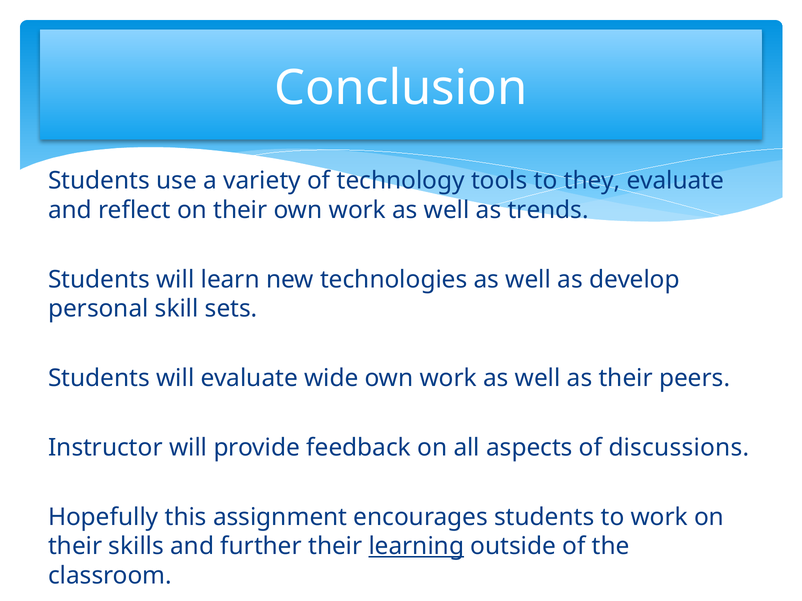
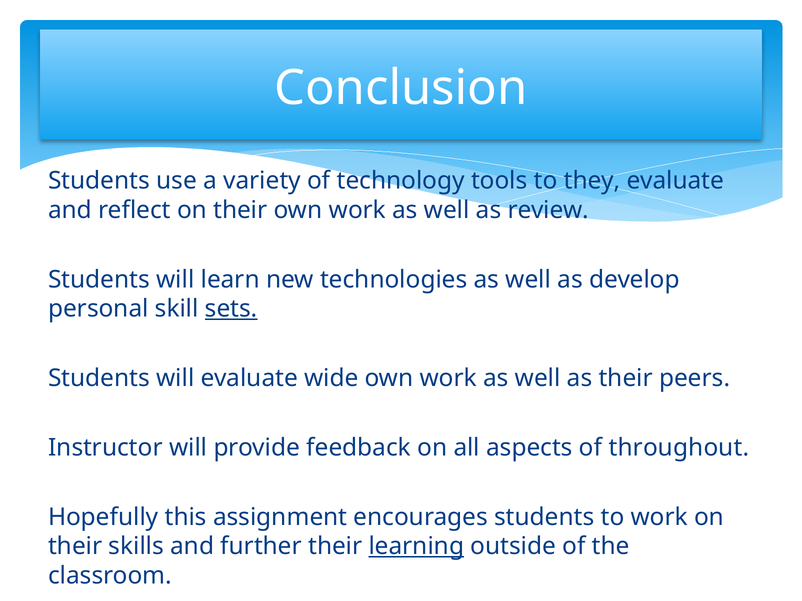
trends: trends -> review (548, 210)
sets underline: none -> present (231, 309)
discussions: discussions -> throughout (679, 448)
